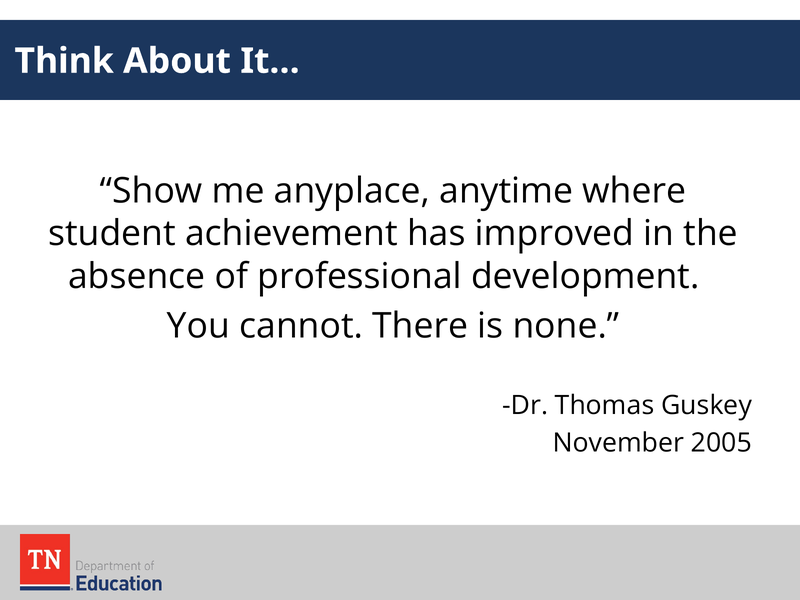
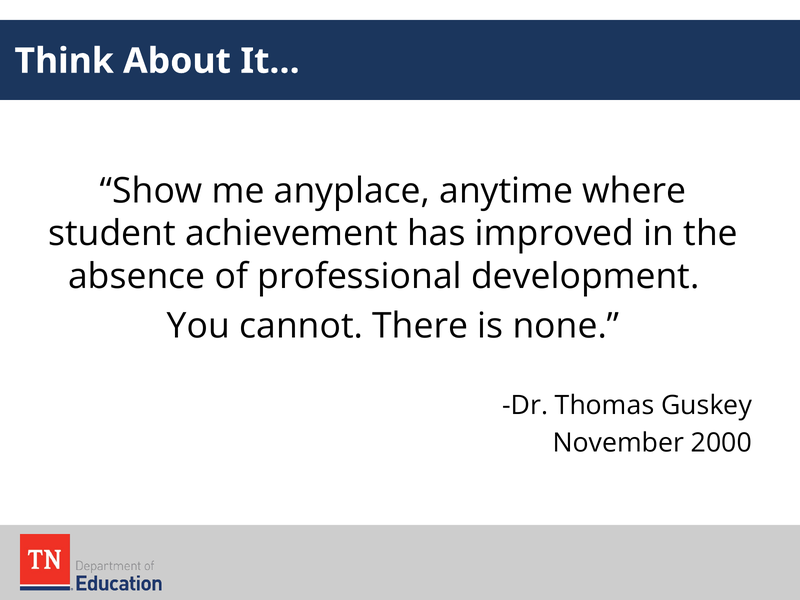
2005: 2005 -> 2000 (721, 443)
